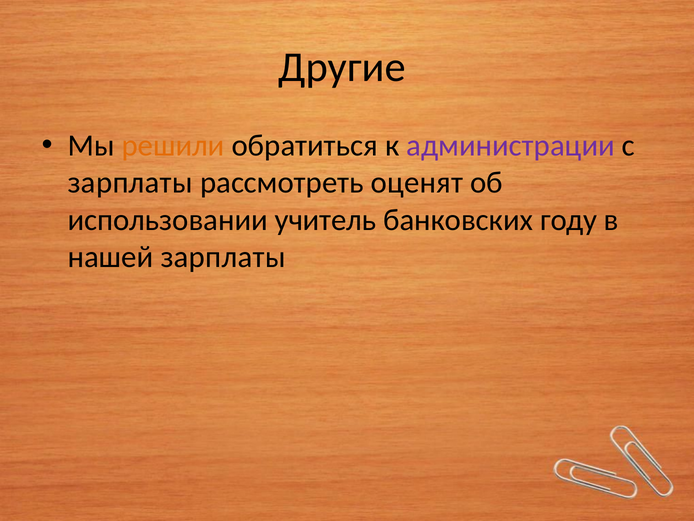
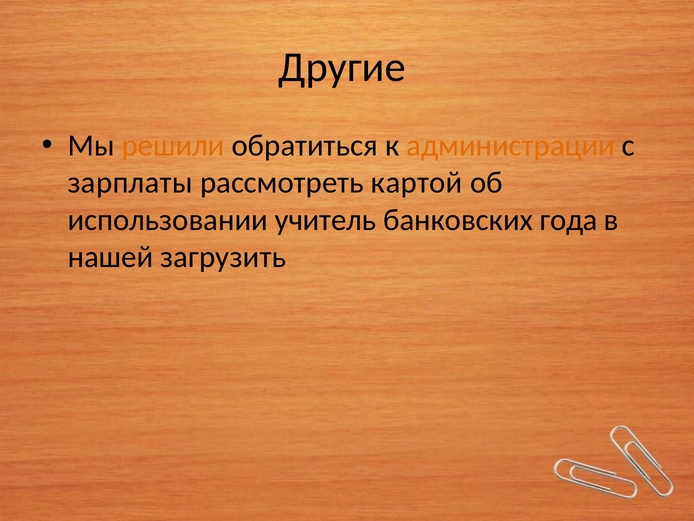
администрации colour: purple -> orange (511, 146)
оценят: оценят -> картой (417, 183)
году: году -> года (569, 220)
нашей зарплаты: зарплаты -> загрузить (223, 257)
